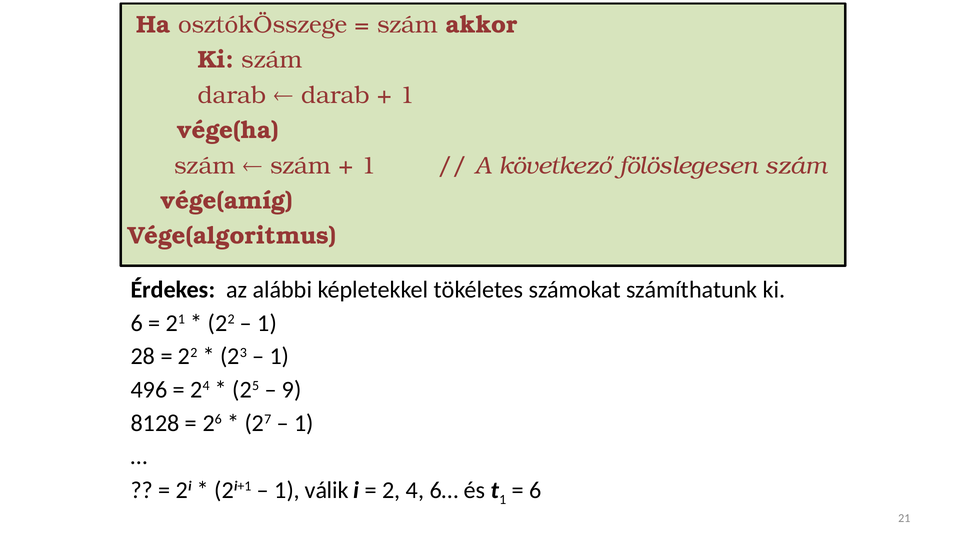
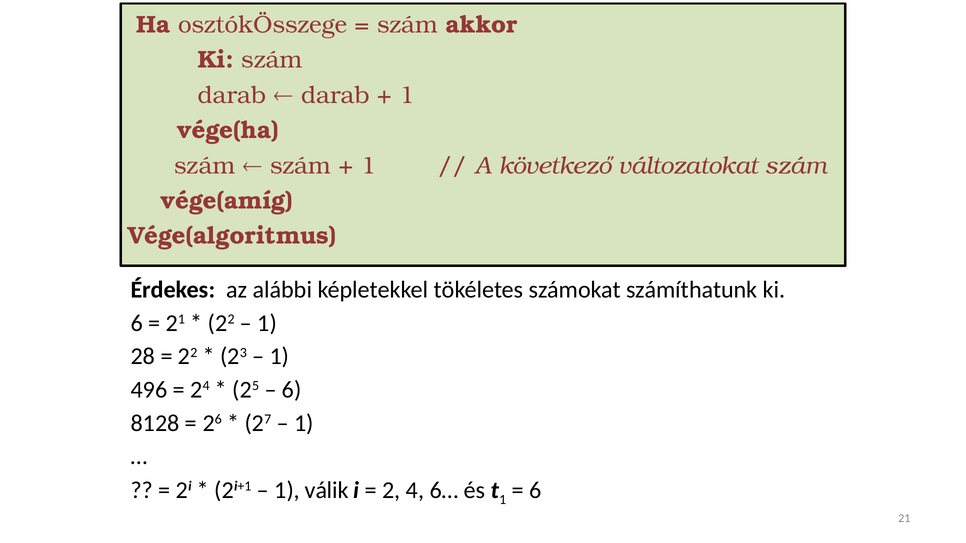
fölöslegesen: fölöslegesen -> változatokat (688, 166)
9: 9 -> 6 (292, 390)
